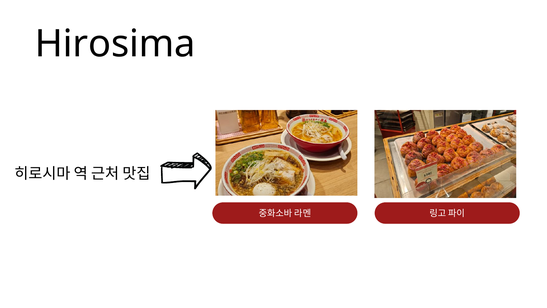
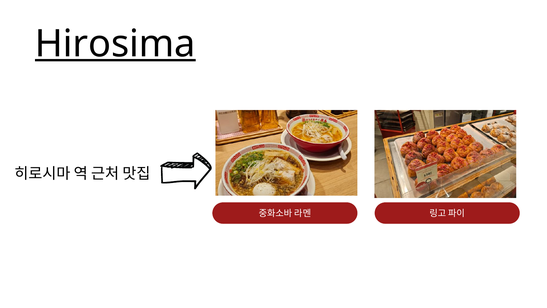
Hirosima underline: none -> present (115, 44)
